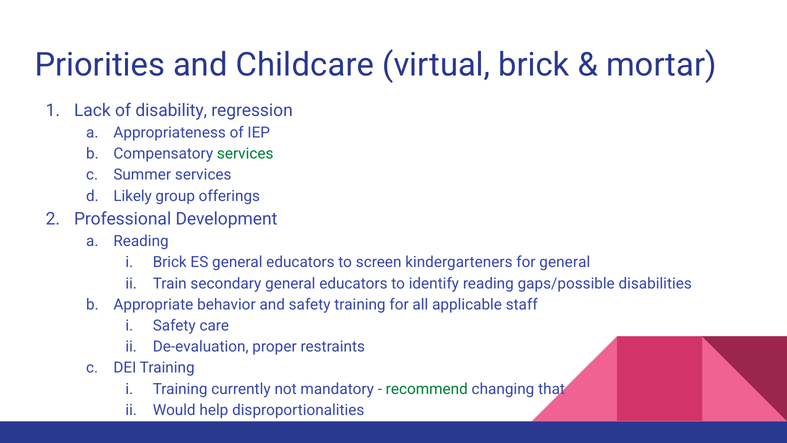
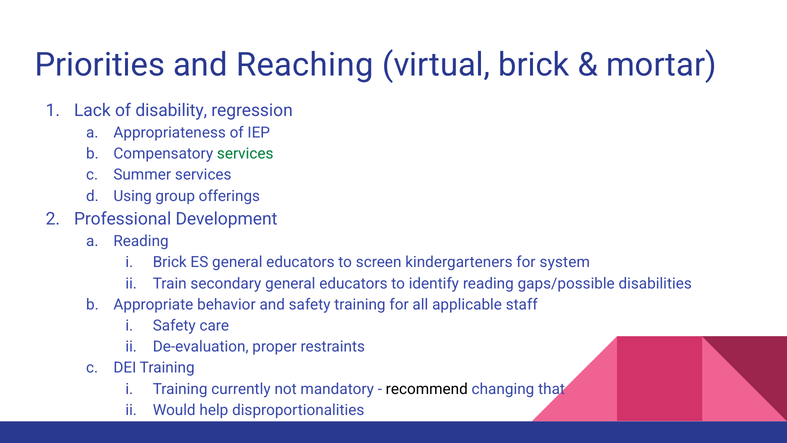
Childcare: Childcare -> Reaching (305, 65)
Likely: Likely -> Using (133, 196)
for general: general -> system (565, 262)
recommend colour: green -> black (427, 389)
